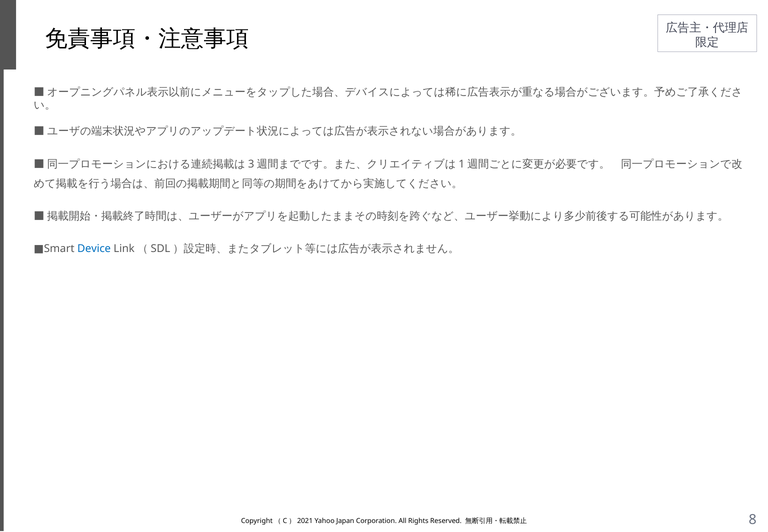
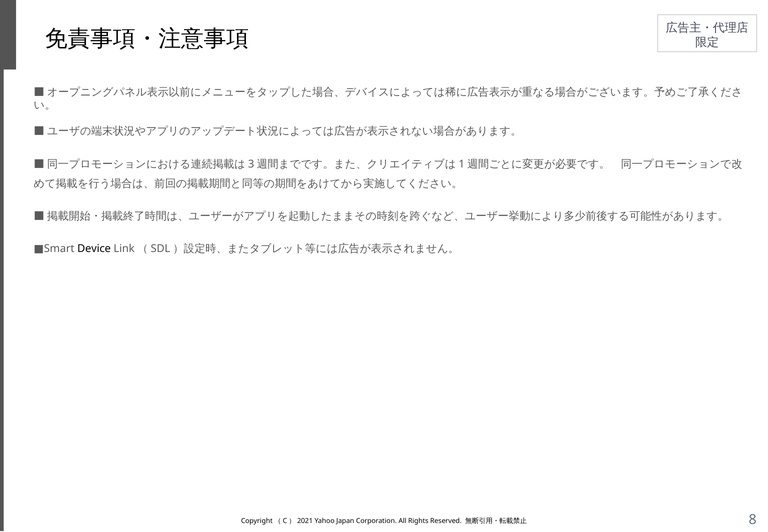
Device colour: blue -> black (94, 248)
